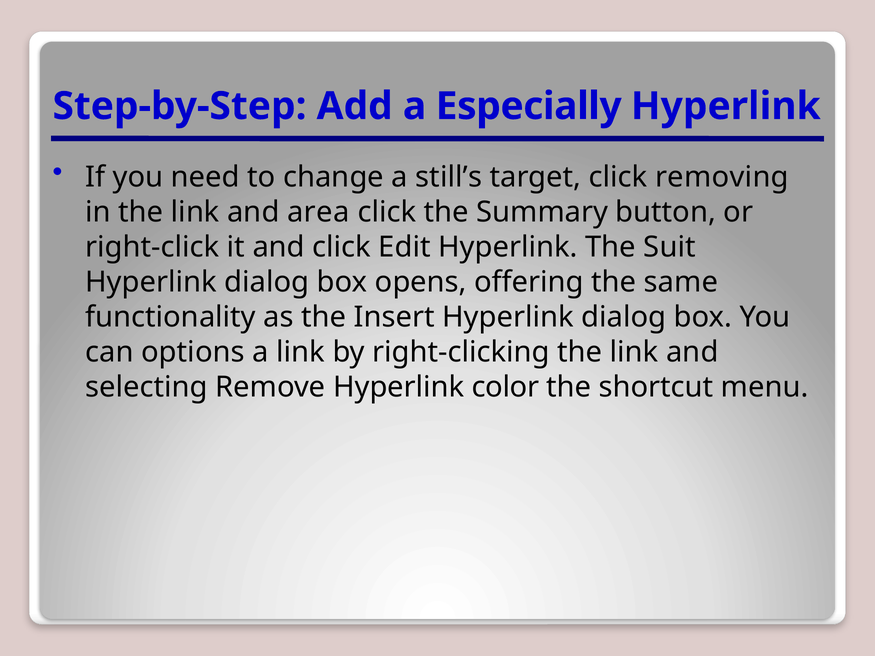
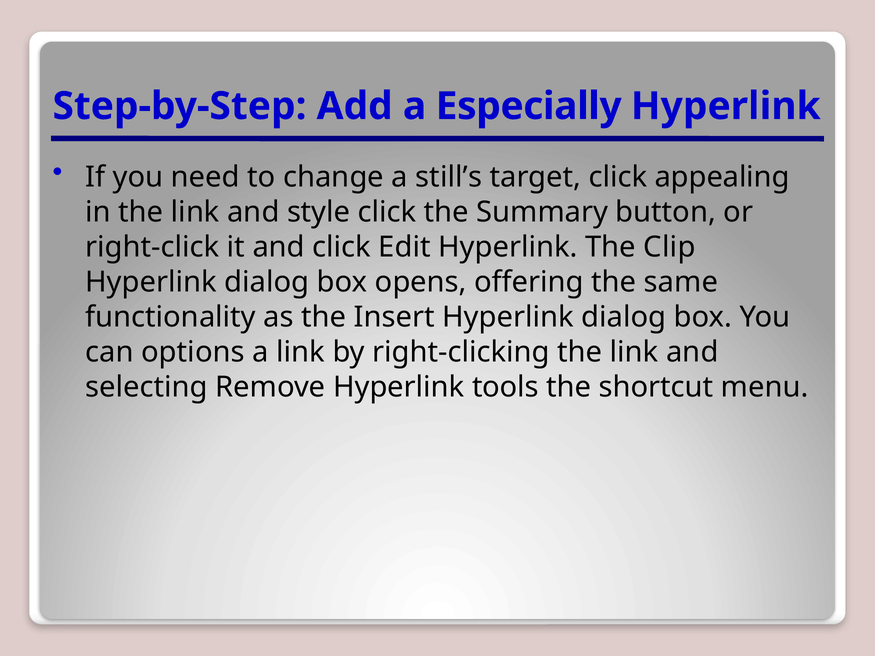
removing: removing -> appealing (722, 177)
area: area -> style (319, 212)
Suit: Suit -> Clip (669, 247)
color: color -> tools (505, 387)
